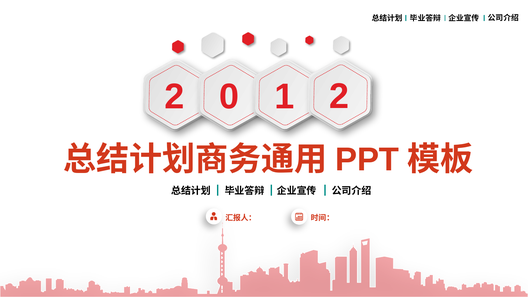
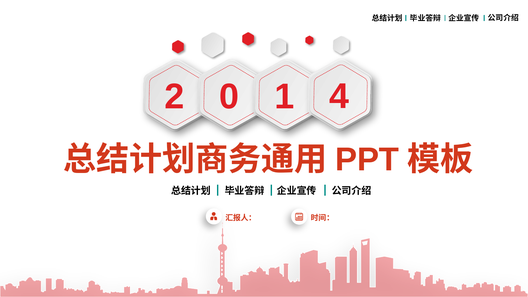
2: 2 -> 4 (339, 96)
